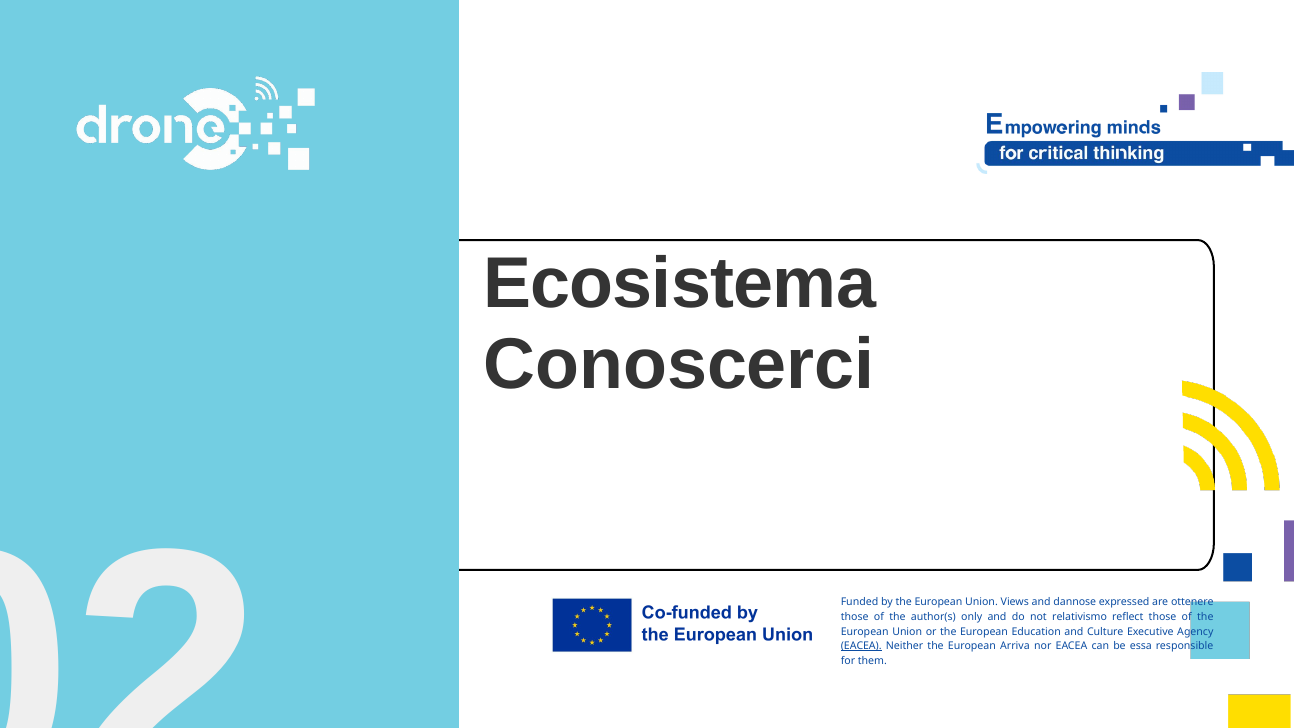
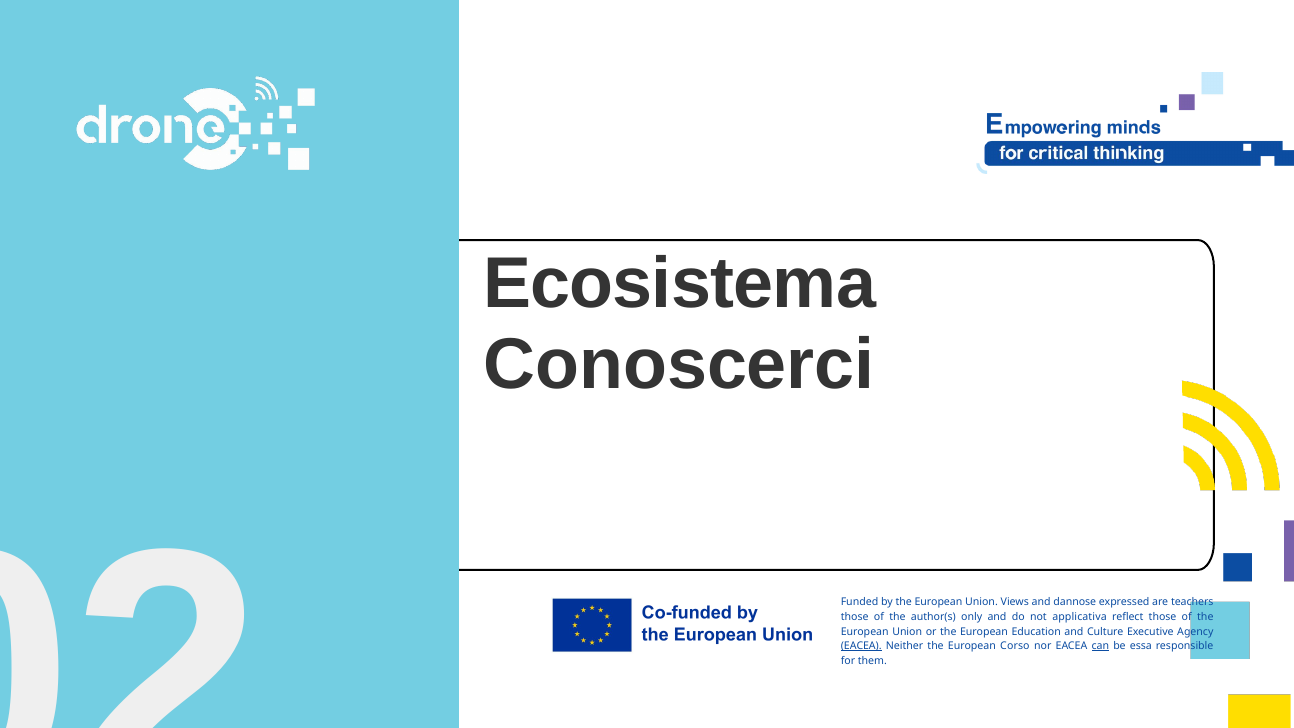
ottenere: ottenere -> teachers (1192, 602)
relativismo: relativismo -> applicativa (1079, 617)
Arriva: Arriva -> Corso (1015, 646)
can underline: none -> present (1100, 646)
